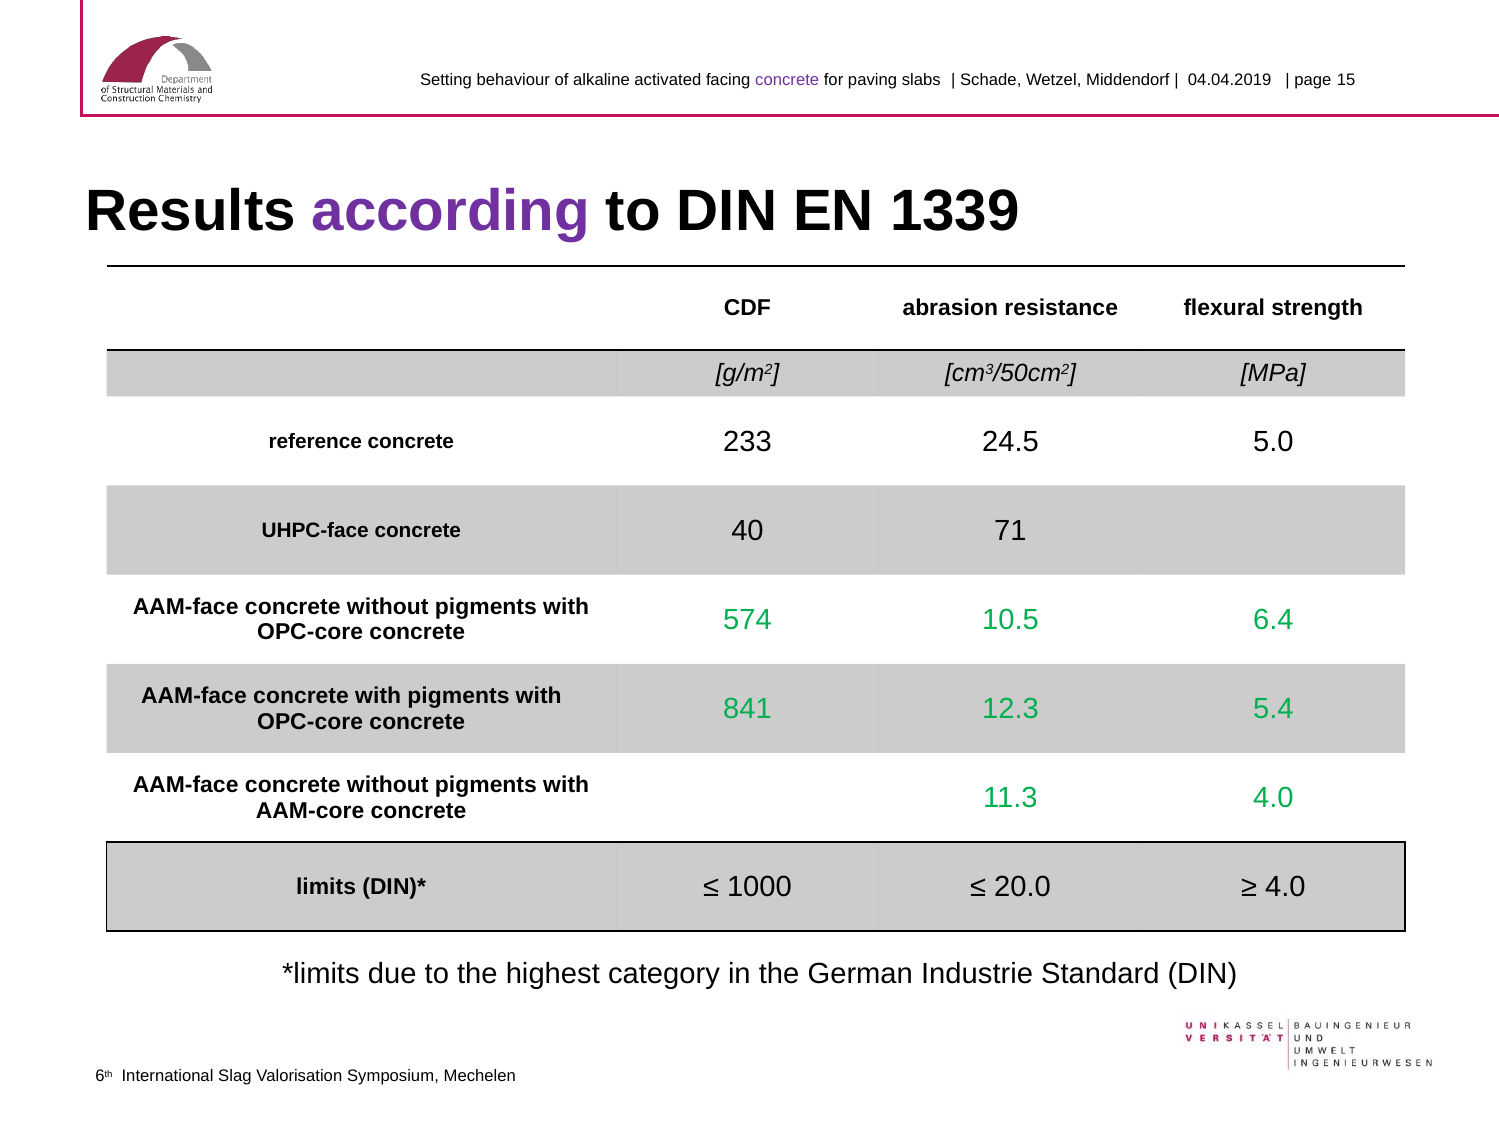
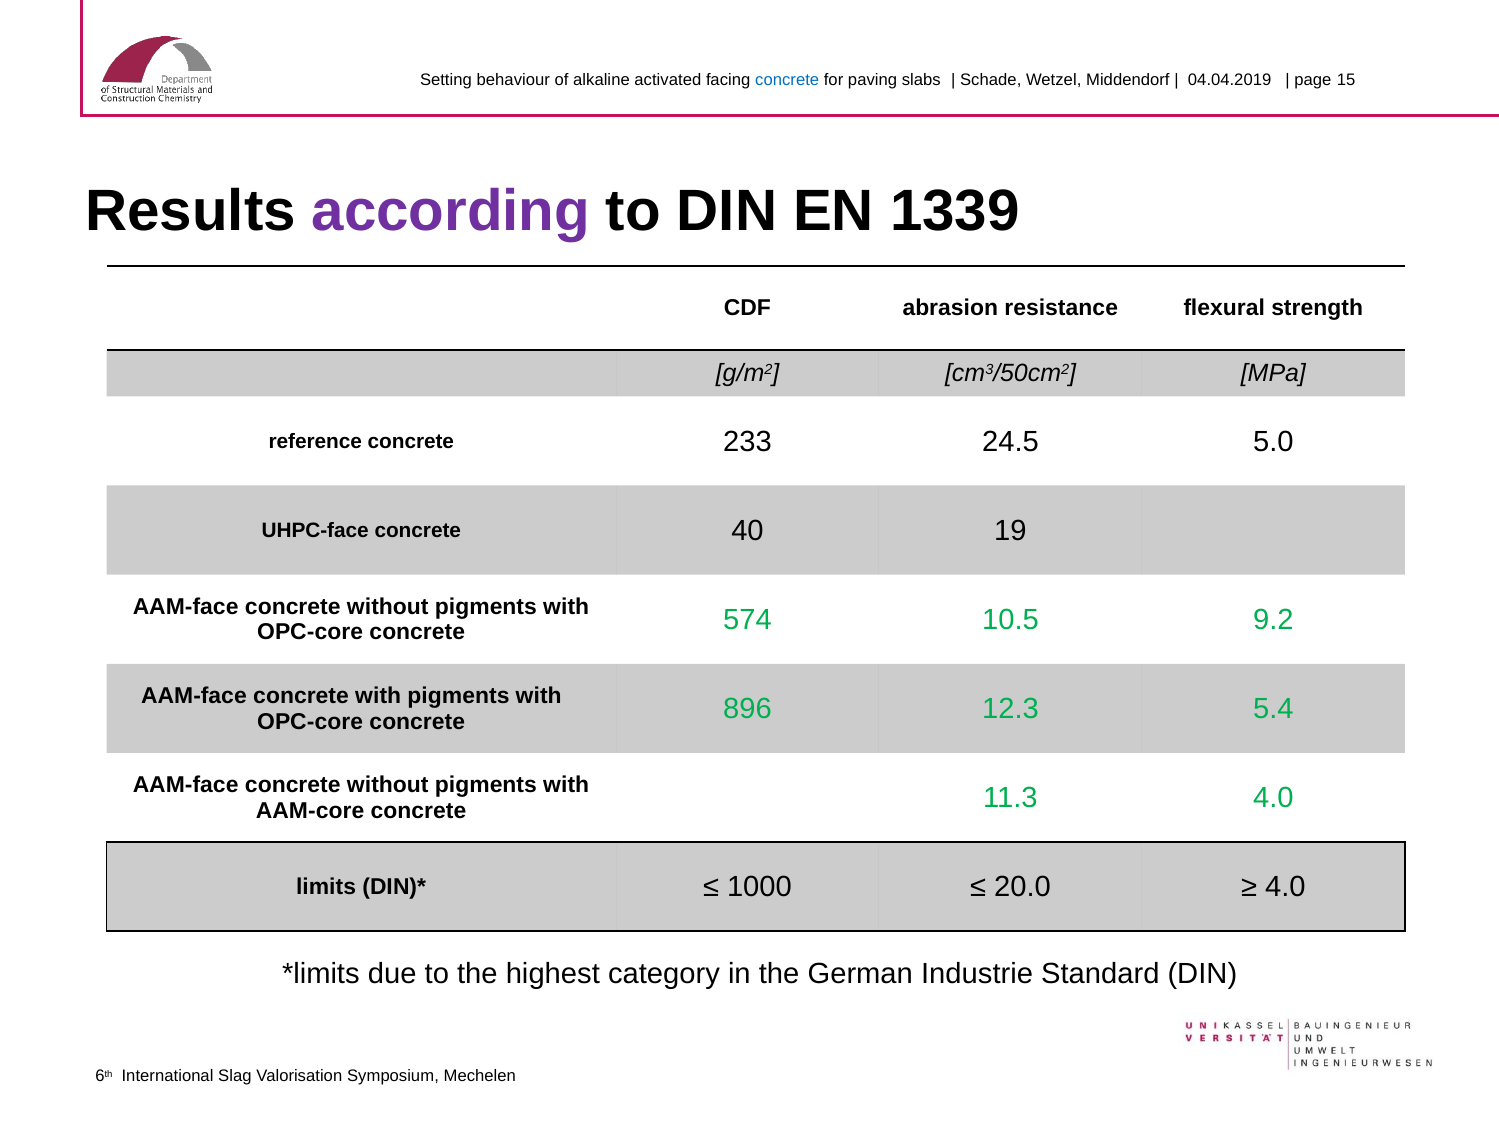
concrete colour: purple -> blue (787, 80)
71: 71 -> 19 (1010, 531)
6.4: 6.4 -> 9.2 (1273, 620)
841: 841 -> 896 (747, 709)
